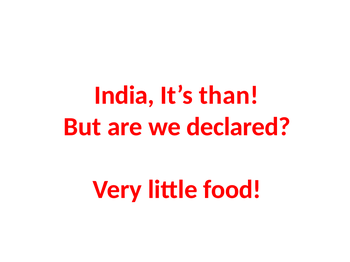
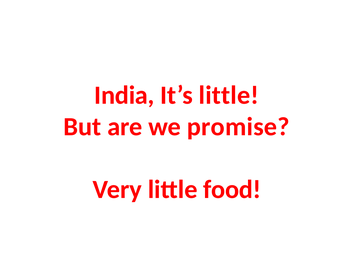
It’s than: than -> little (229, 95)
declared: declared -> promise (238, 127)
